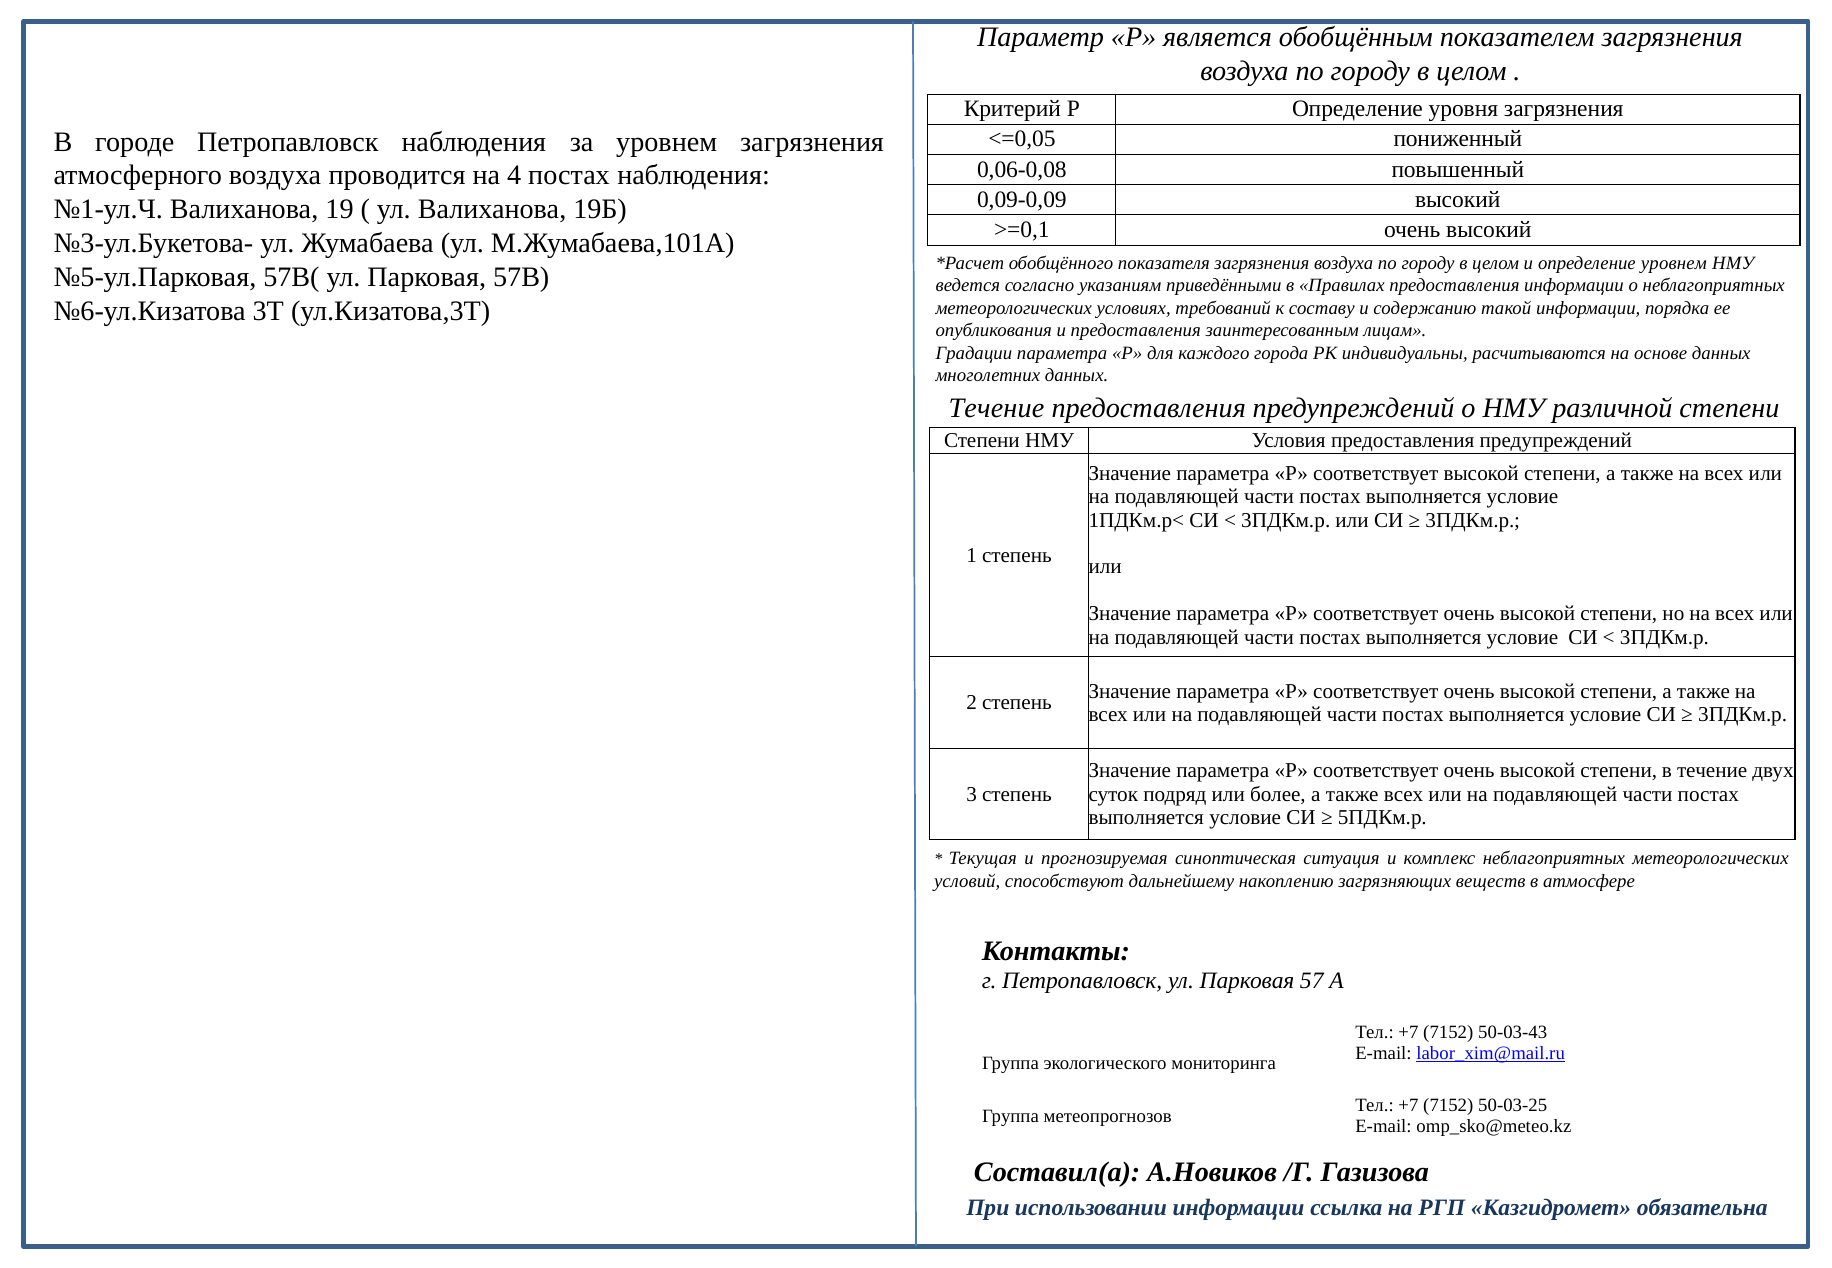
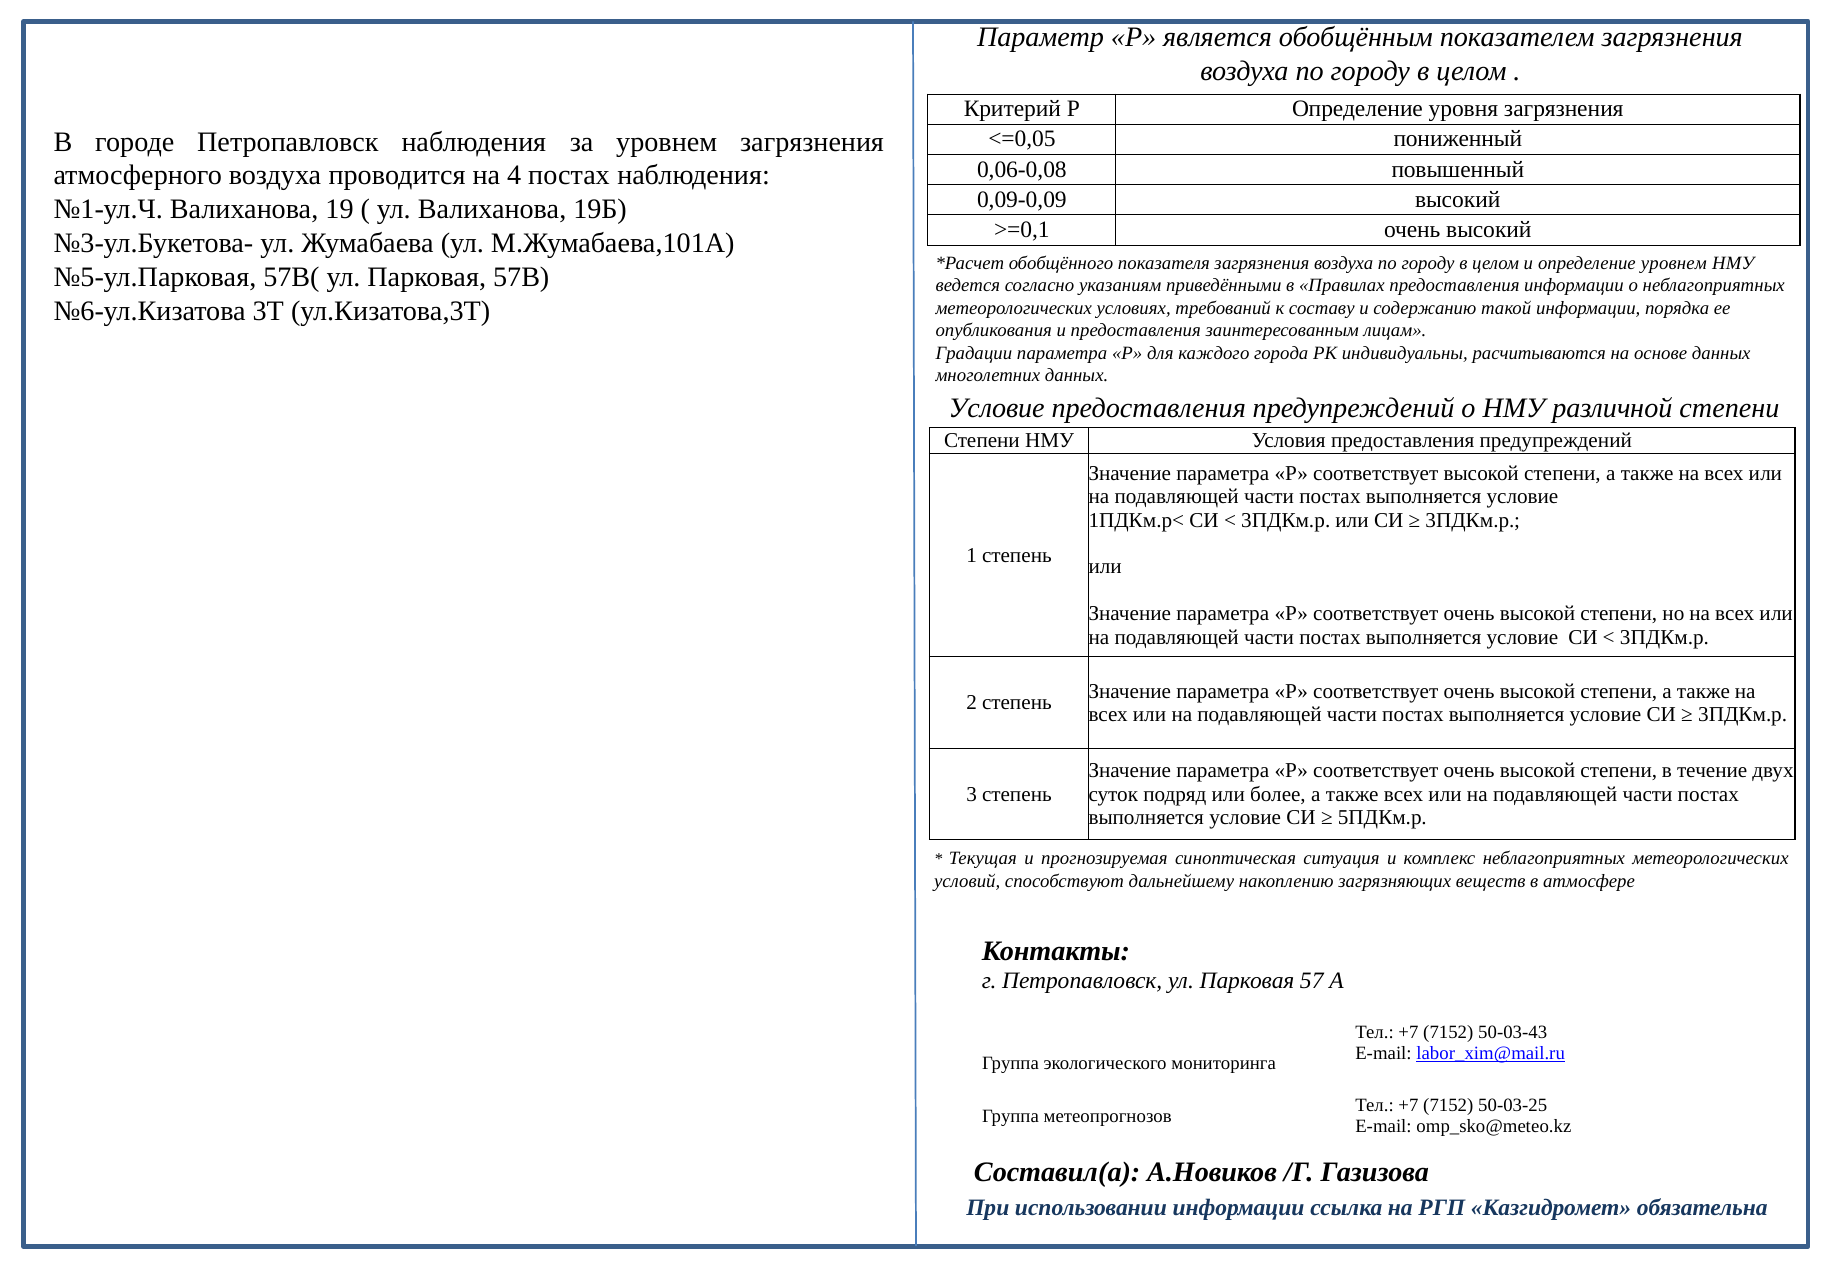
Течение: Течение -> Условие (997, 408)
